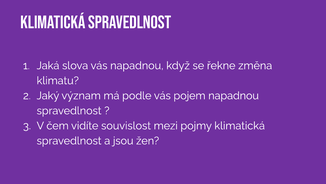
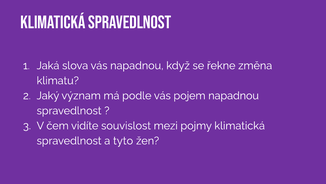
jsou: jsou -> tyto (123, 140)
